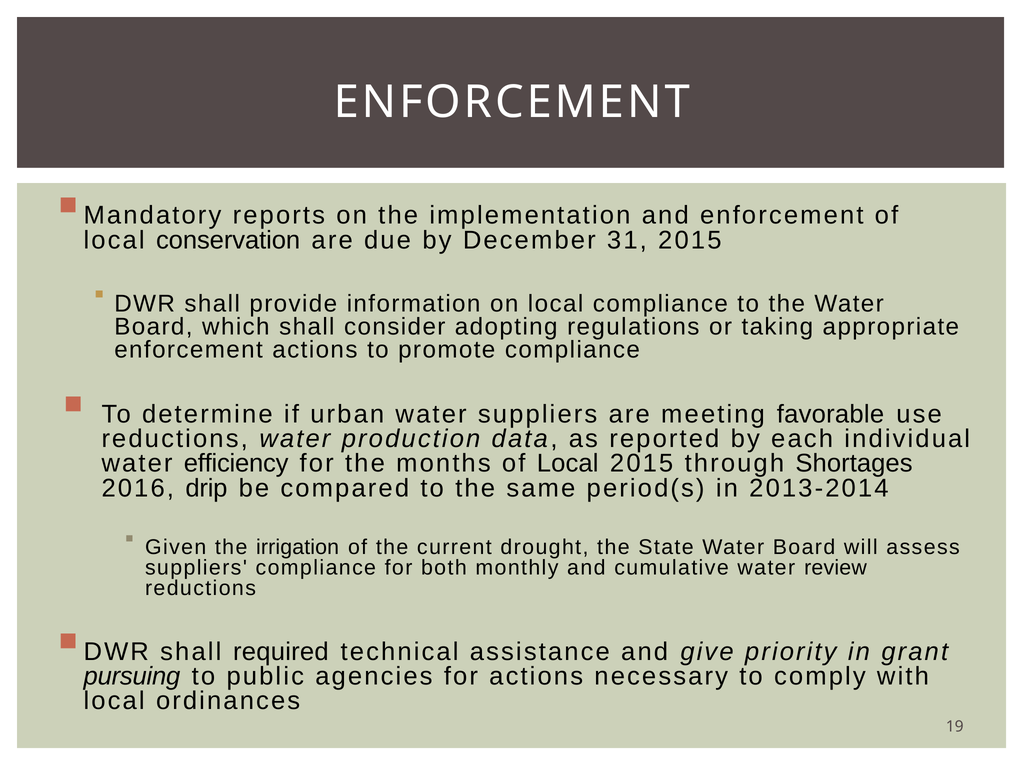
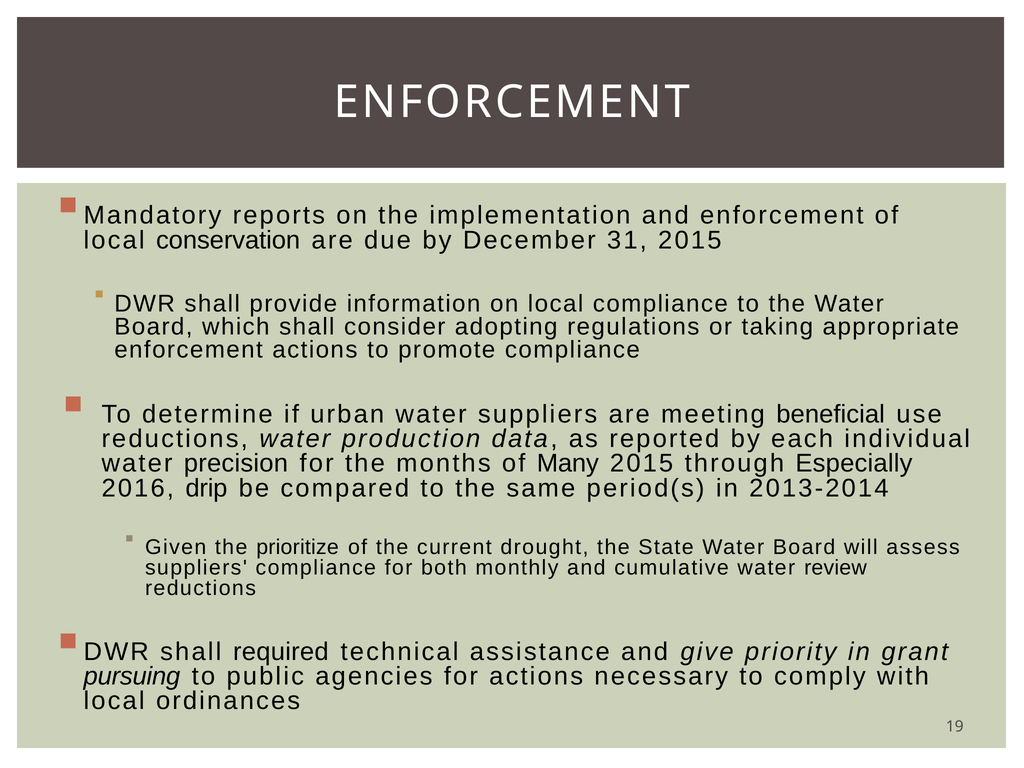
favorable: favorable -> beneficial (831, 414)
efficiency: efficiency -> precision (236, 464)
months of Local: Local -> Many (568, 464)
Shortages: Shortages -> Especially (854, 464)
irrigation: irrigation -> prioritize (298, 547)
